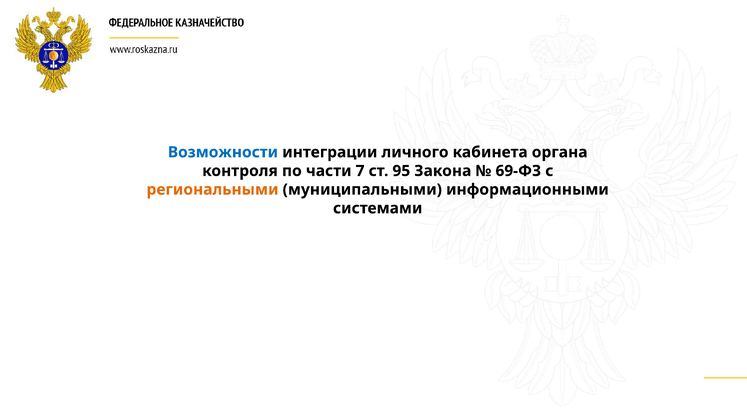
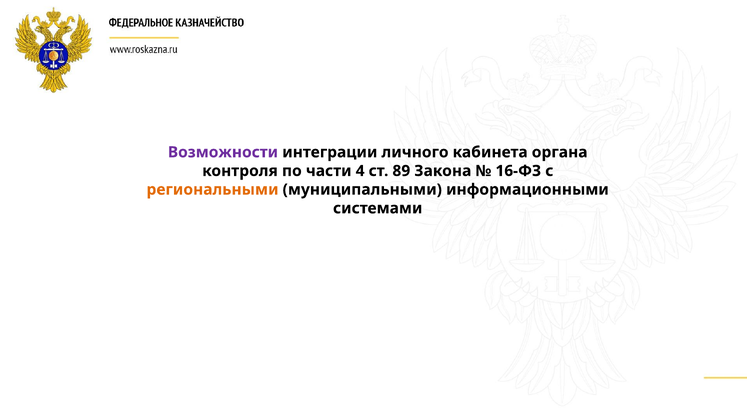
Возможности colour: blue -> purple (223, 152)
7: 7 -> 4 (360, 171)
95: 95 -> 89 (401, 171)
69-ФЗ: 69-ФЗ -> 16-ФЗ (518, 171)
